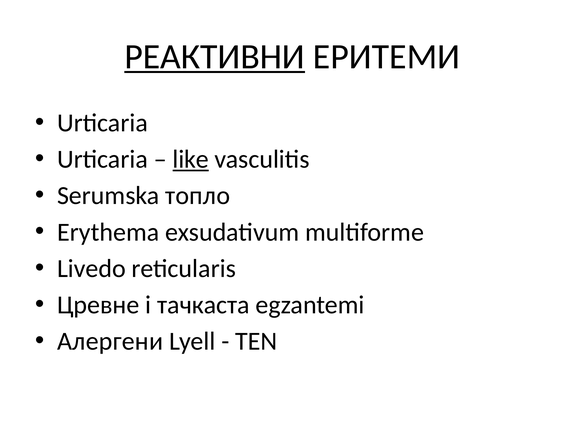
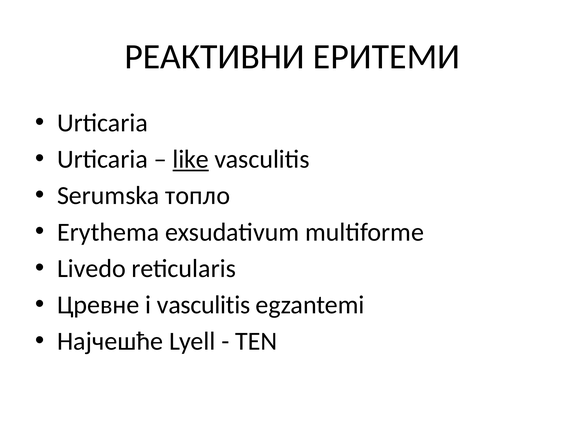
РЕАКТИВНИ underline: present -> none (215, 57)
i тачкаста: тачкаста -> vasculitis (204, 305)
Алергени: Алергени -> Најчешће (110, 341)
